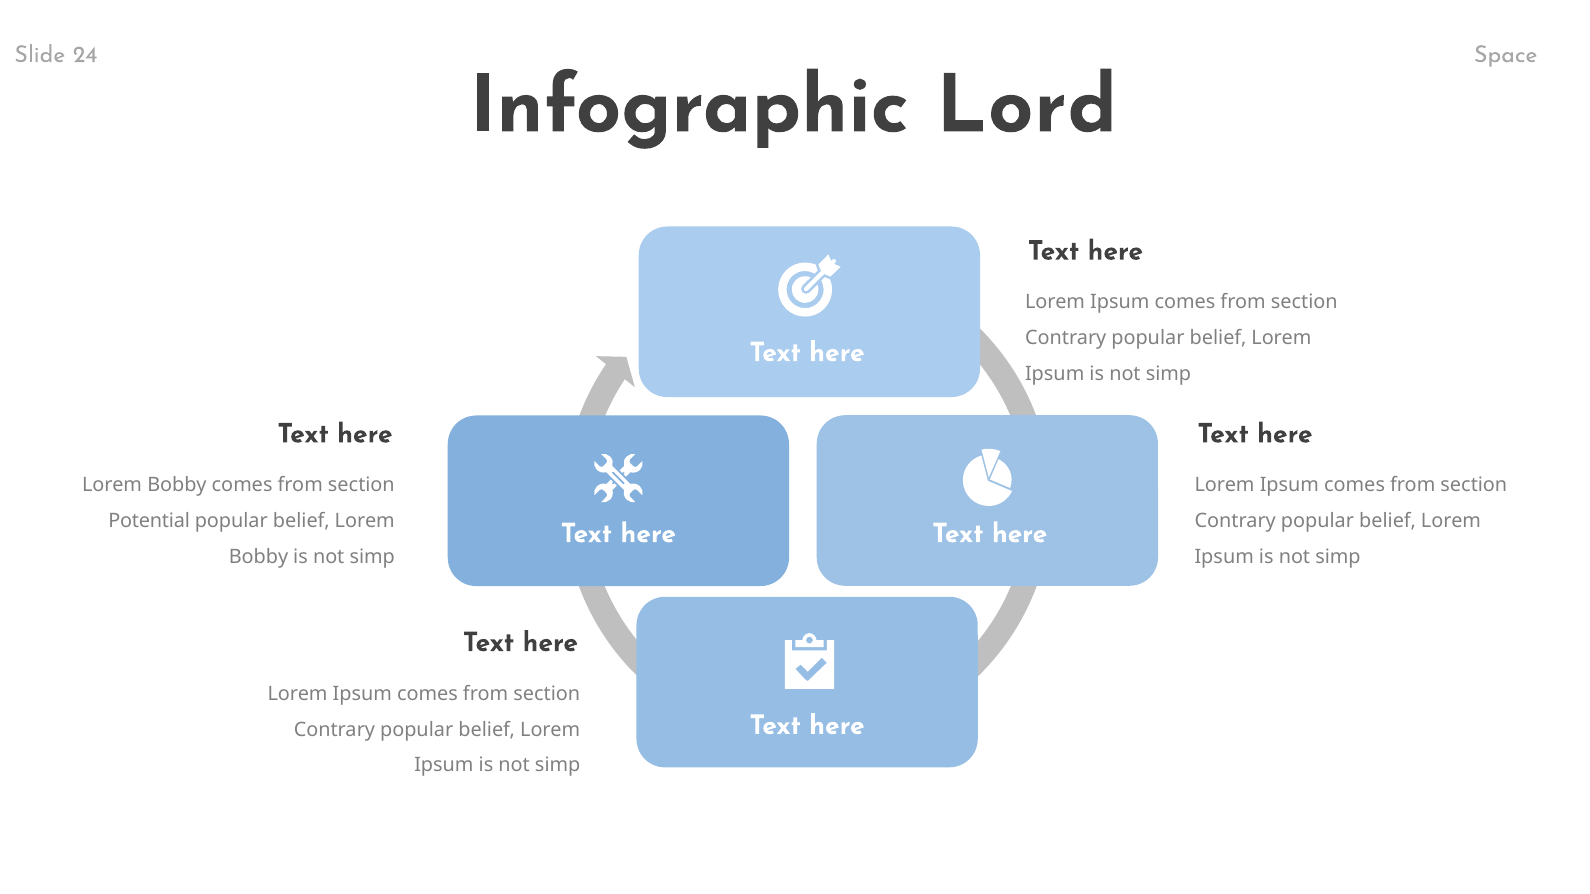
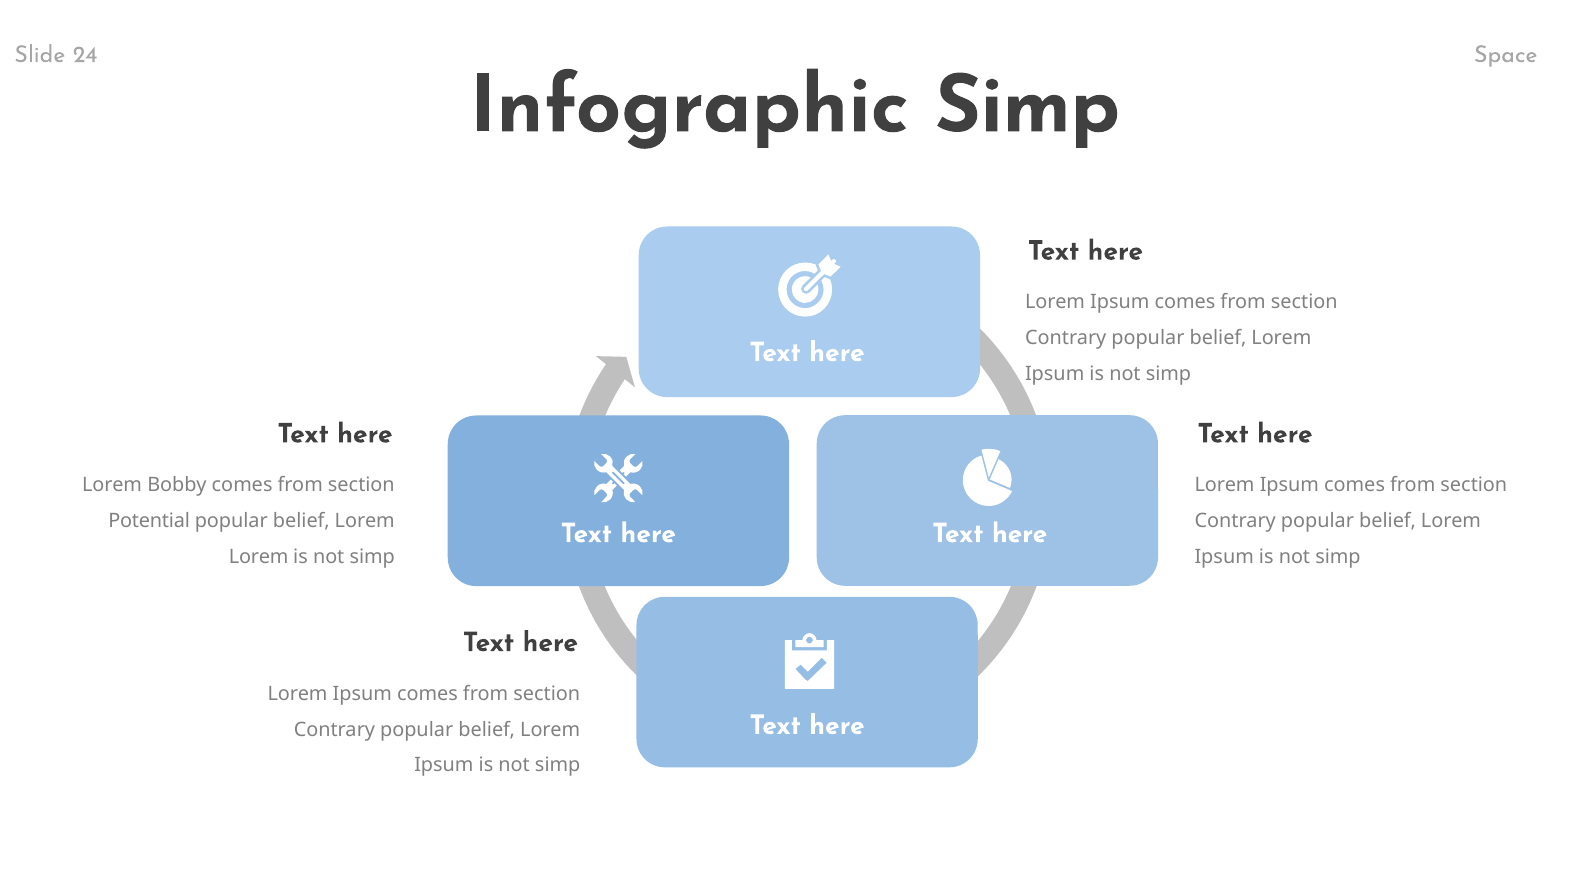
Infographic Lord: Lord -> Simp (1027, 105)
Bobby: Bobby -> Lorem (259, 557)
